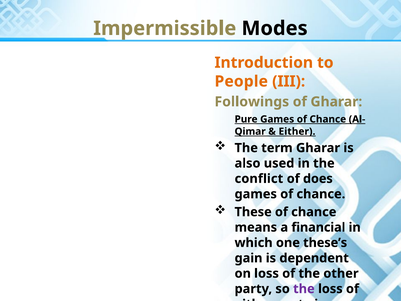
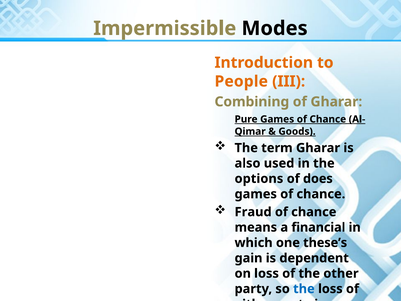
Followings: Followings -> Combining (252, 102)
Either: Either -> Goods (297, 131)
conflict: conflict -> options (259, 179)
These: These -> Fraud (253, 212)
the colour: purple -> blue (304, 289)
